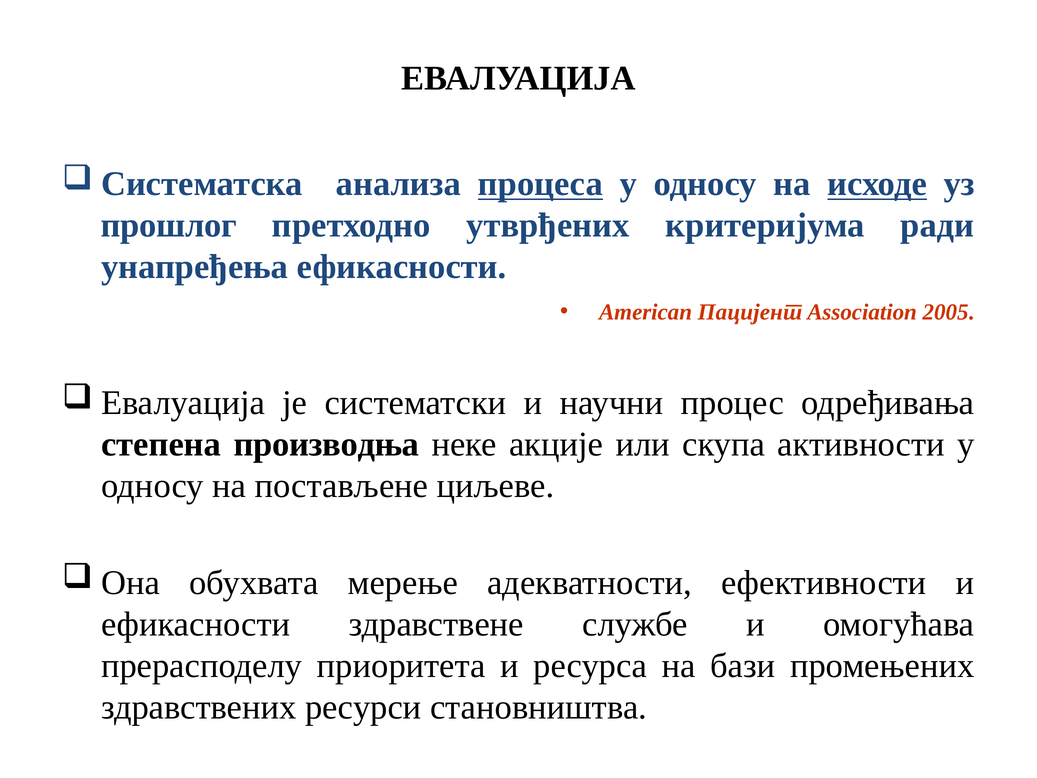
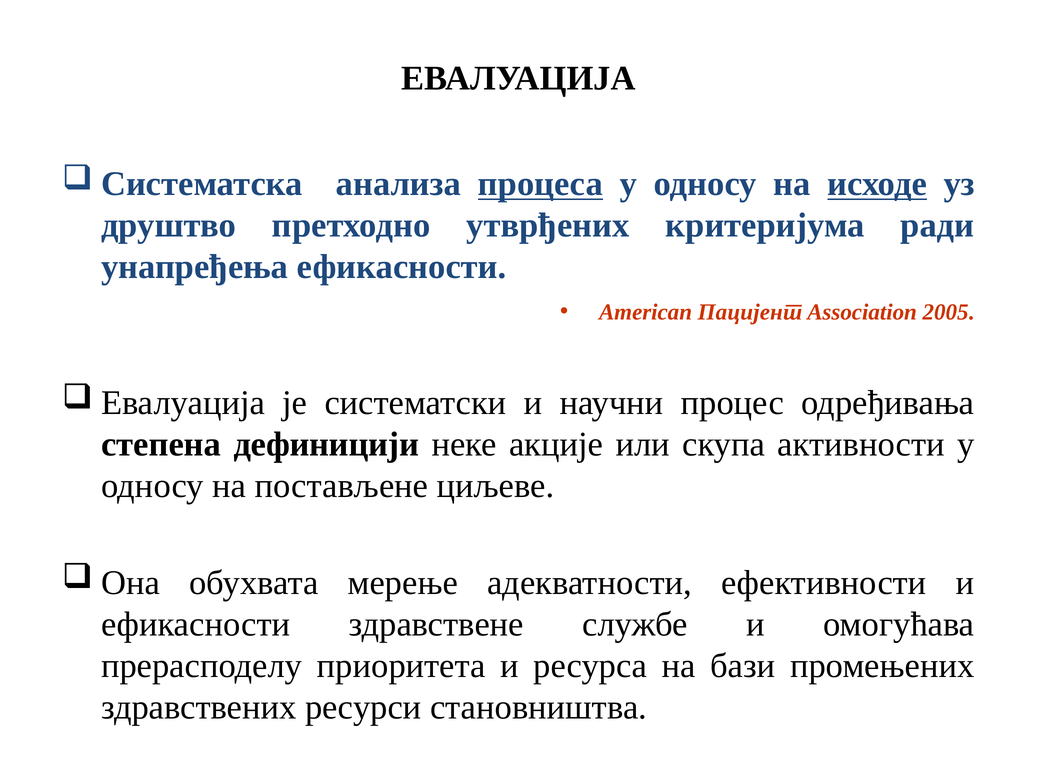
прошлог: прошлог -> друштво (169, 225)
производња: производња -> дефиницији (326, 444)
